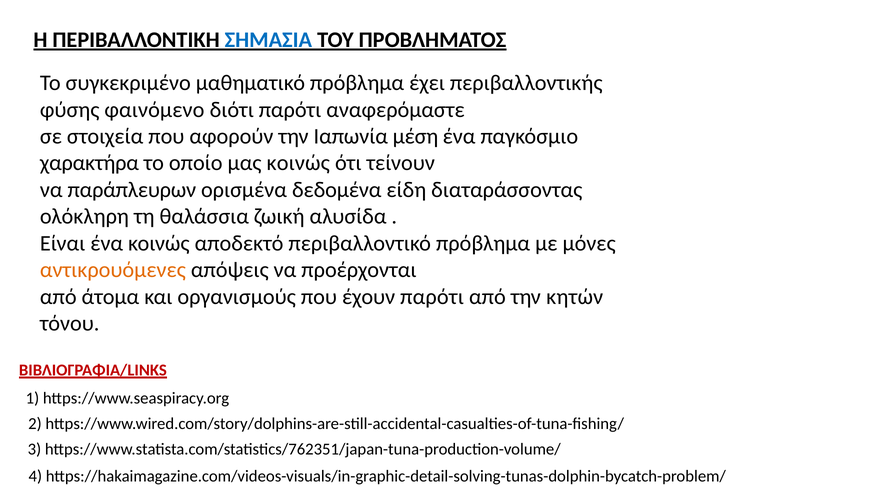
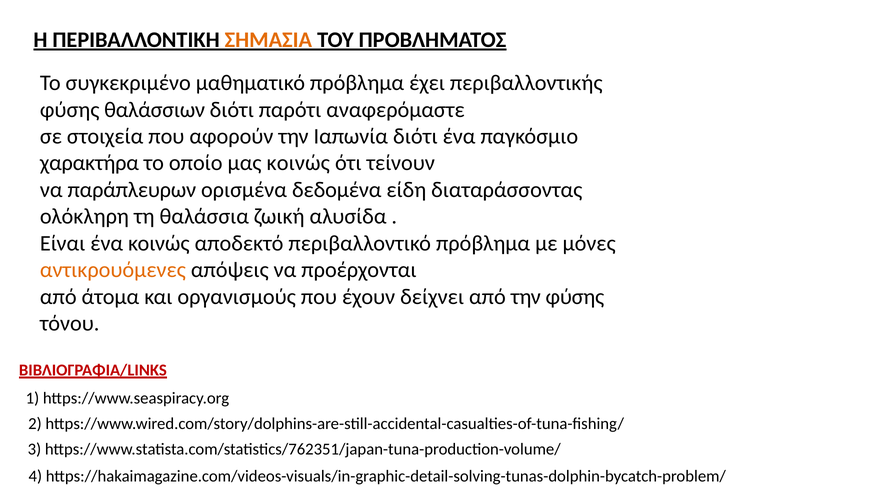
ΣΗΜΑΣΙΑ colour: blue -> orange (268, 40)
φαινόμενο: φαινόμενο -> θαλάσσιων (155, 110)
Ιαπωνία μέση: μέση -> διότι (415, 136)
έχουν παρότι: παρότι -> δείχνει (432, 297)
την κητών: κητών -> φύσης (575, 297)
